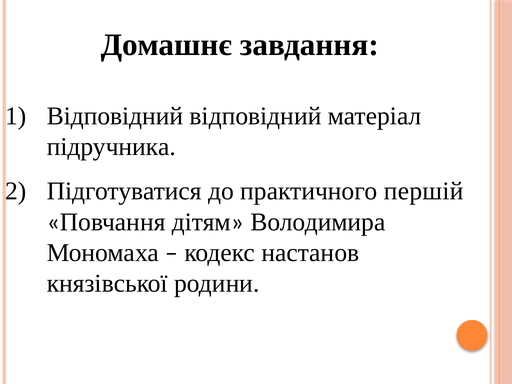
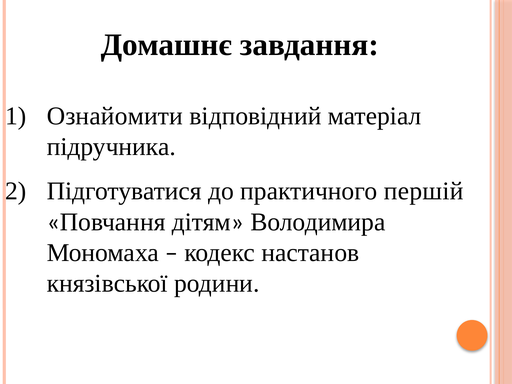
Відповідний: Відповідний -> Ознайомити (115, 116)
